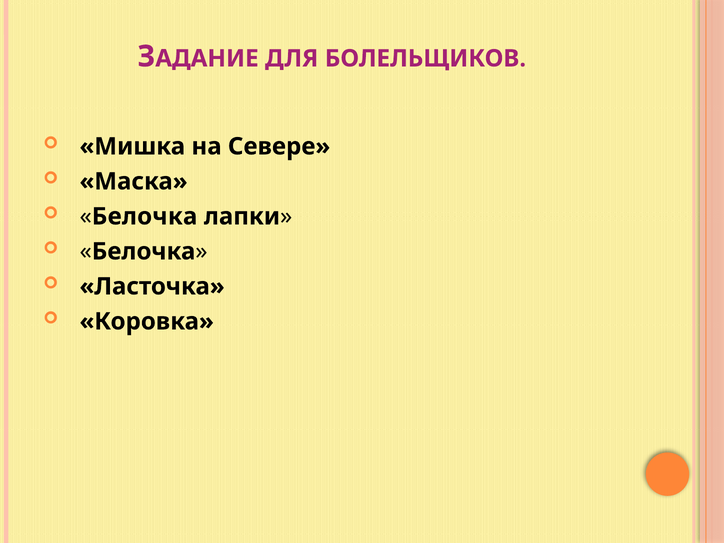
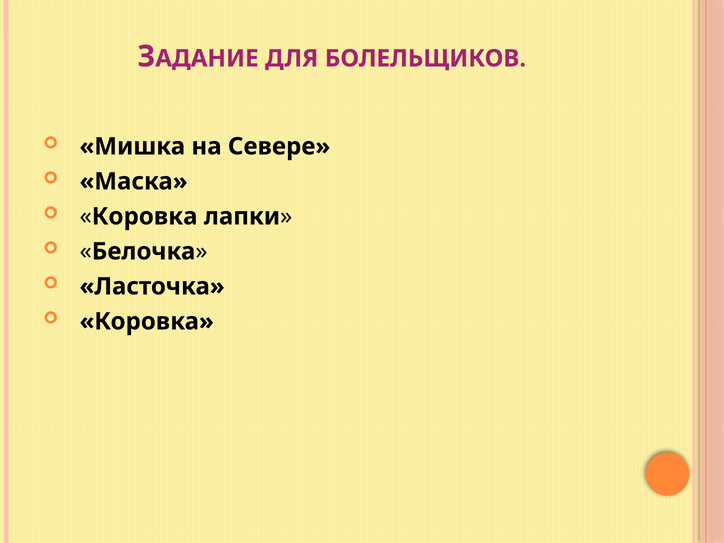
Белочка: Белочка -> Коровка (145, 216)
